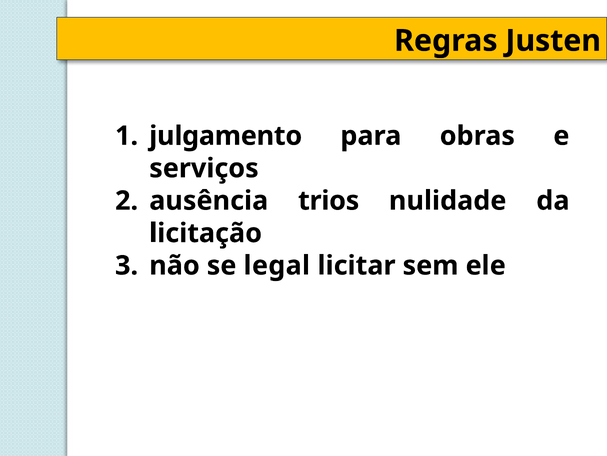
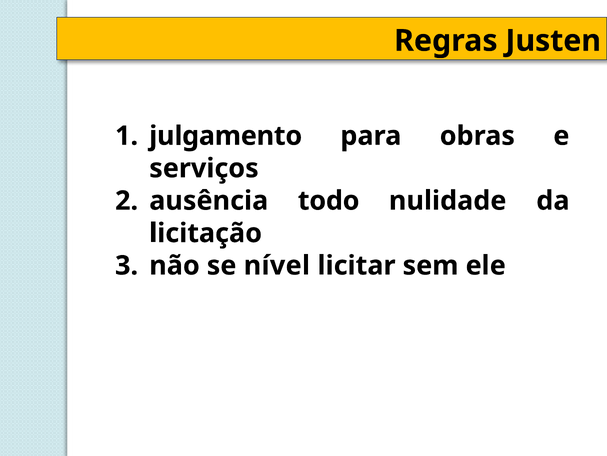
trios: trios -> todo (329, 200)
legal: legal -> nível (277, 265)
